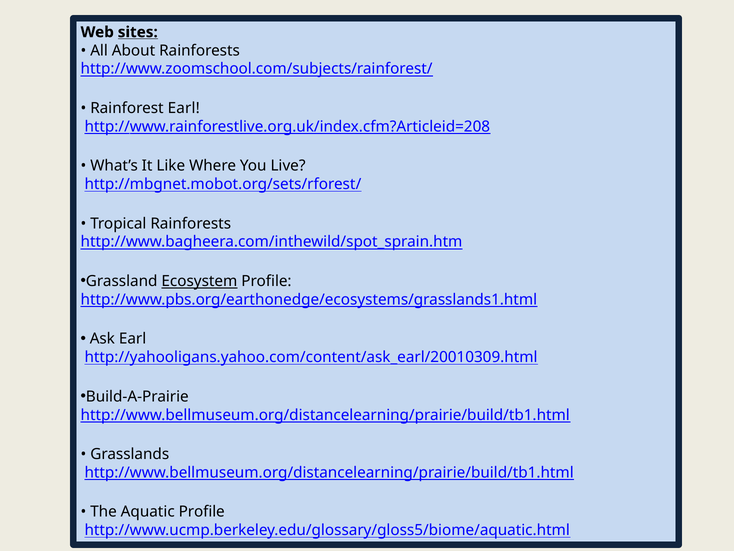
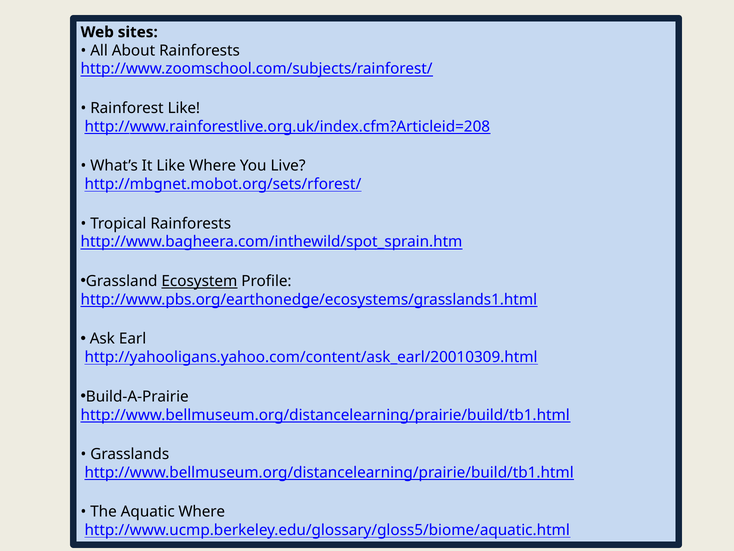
sites underline: present -> none (138, 32)
Rainforest Earl: Earl -> Like (184, 108)
Aquatic Profile: Profile -> Where (202, 511)
